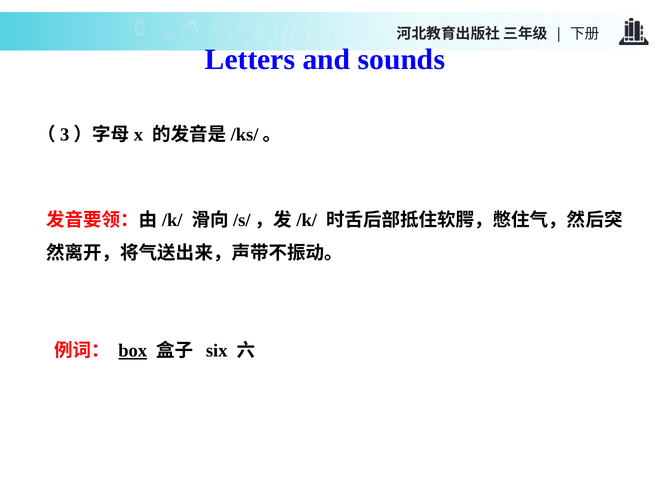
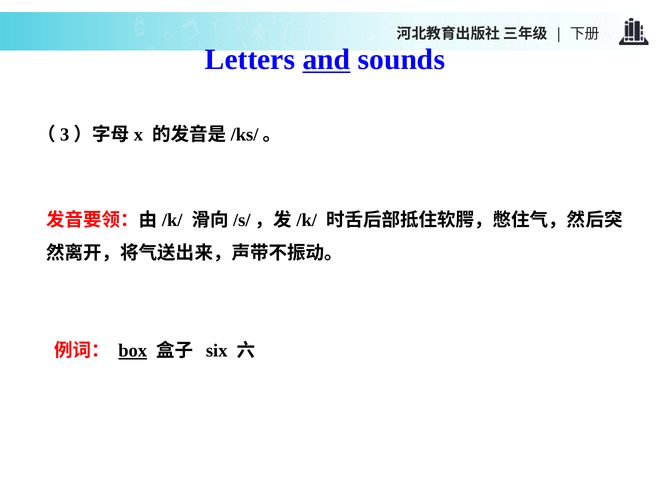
and underline: none -> present (326, 60)
